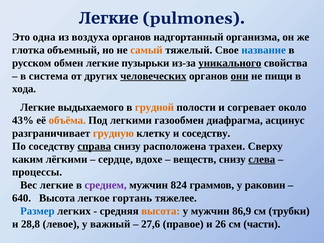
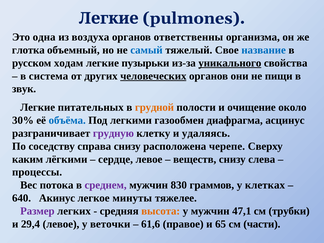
надгортанный: надгортанный -> ответственны (188, 37)
самый colour: orange -> blue (146, 50)
обмен: обмен -> ходам (69, 63)
они underline: present -> none (240, 76)
хода: хода -> звук (24, 89)
выдыхаемого: выдыхаемого -> питательных (91, 107)
согревает: согревает -> очищение (252, 107)
43%: 43% -> 30% (23, 120)
объёма colour: orange -> blue (67, 120)
грудную colour: orange -> purple (113, 133)
и соседству: соседству -> удаляясь (206, 133)
справа underline: present -> none (94, 146)
трахеи: трахеи -> черепе (227, 146)
сердце вдохе: вдохе -> левое (149, 159)
слева underline: present -> none (262, 159)
Вес легкие: легкие -> потока (57, 185)
824: 824 -> 830 (179, 185)
раковин: раковин -> клетках (265, 185)
640 Высота: Высота -> Акинус (57, 198)
гортань: гортань -> минуты (132, 198)
Размер colour: blue -> purple (37, 211)
86,9: 86,9 -> 47,1 (242, 211)
28,8: 28,8 -> 29,4 (30, 224)
важный: важный -> веточки (110, 224)
27,6: 27,6 -> 61,6 (151, 224)
26: 26 -> 65 (221, 224)
